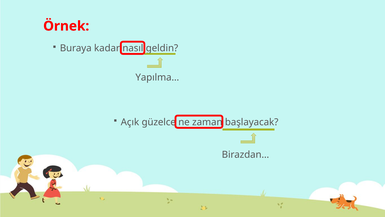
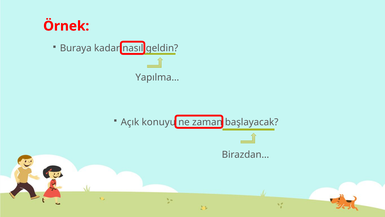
güzelce: güzelce -> konuyu (159, 122)
